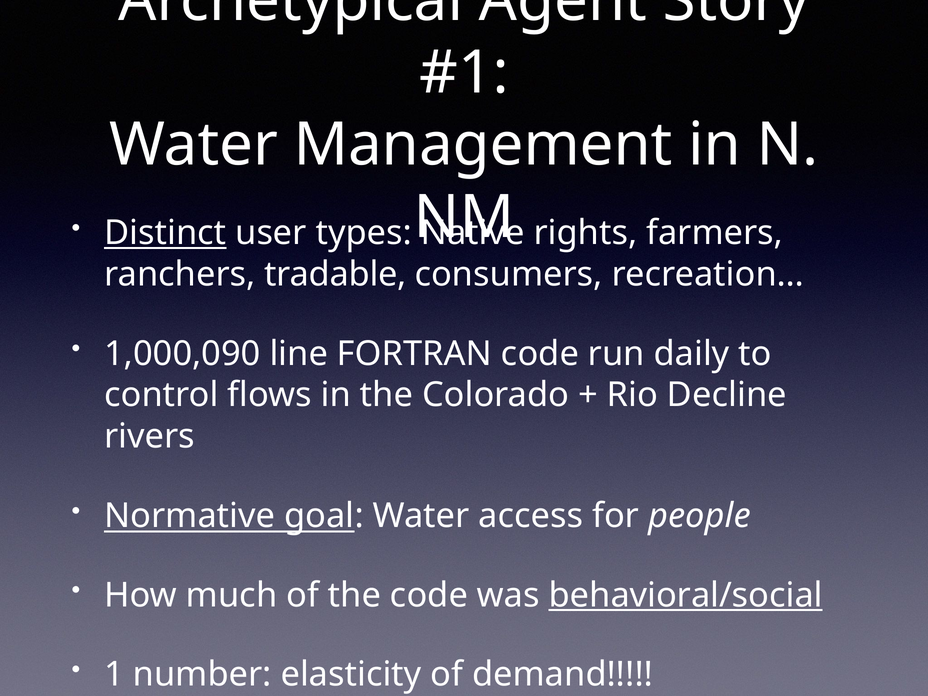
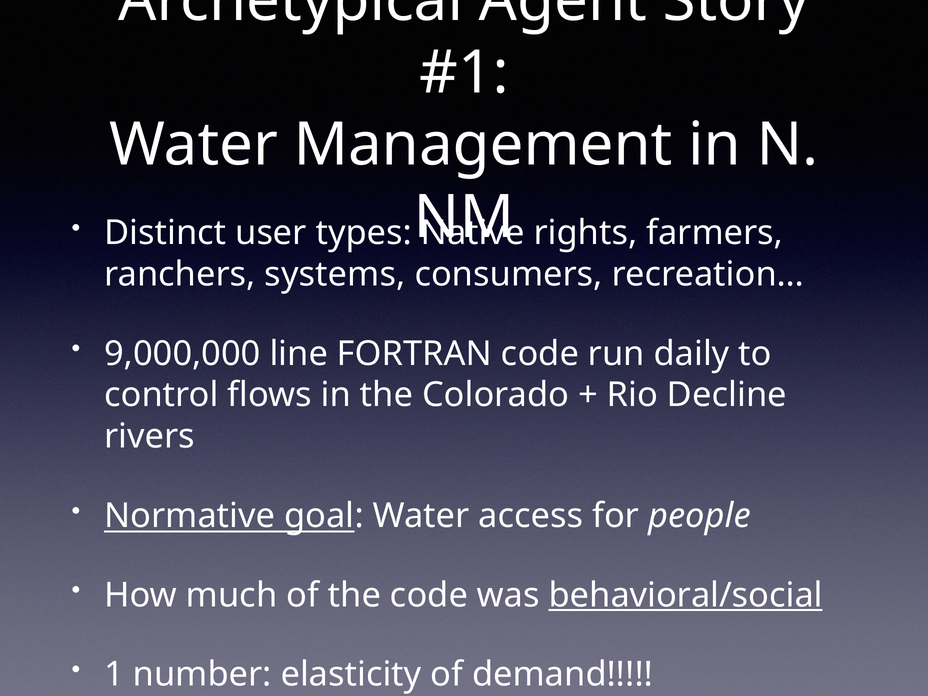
Distinct underline: present -> none (165, 233)
tradable: tradable -> systems (335, 274)
1,000,090: 1,000,090 -> 9,000,000 (182, 354)
